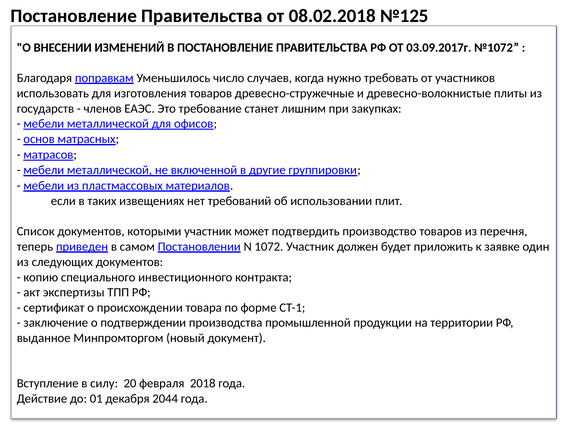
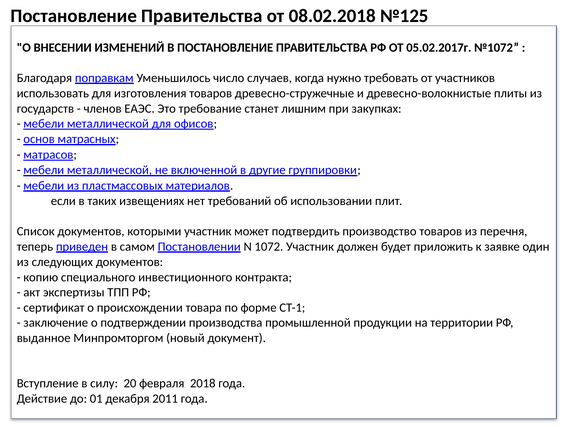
03.09.2017г: 03.09.2017г -> 05.02.2017г (439, 47)
2044: 2044 -> 2011 (165, 398)
